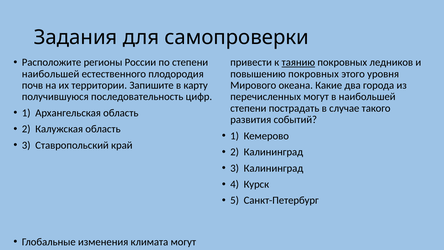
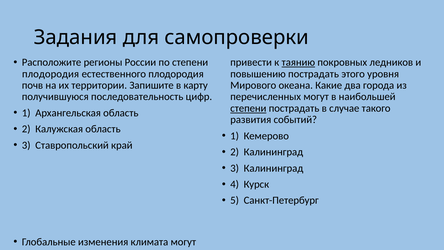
наибольшей: наибольшей -> плодородия (51, 74)
повышению покровных: покровных -> пострадать (314, 74)
степени underline: none -> present (248, 108)
